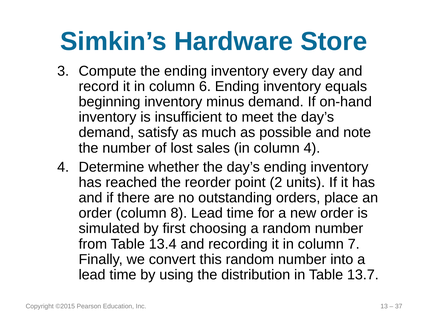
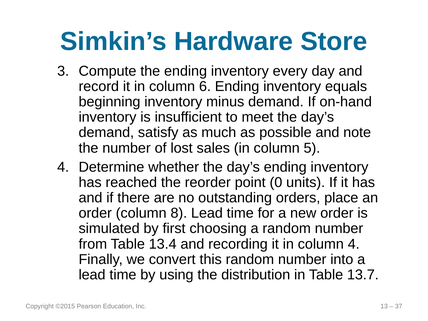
column 4: 4 -> 5 (312, 148)
2: 2 -> 0 (276, 182)
column 7: 7 -> 4 (354, 244)
